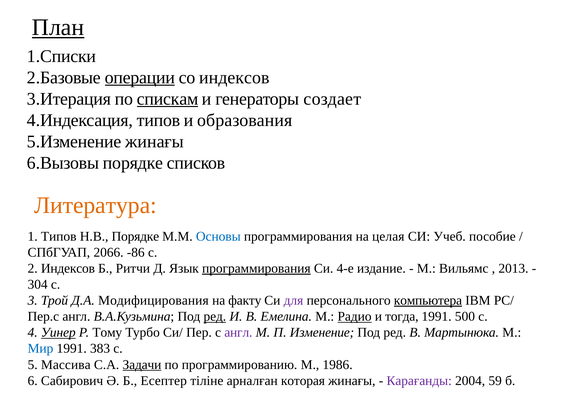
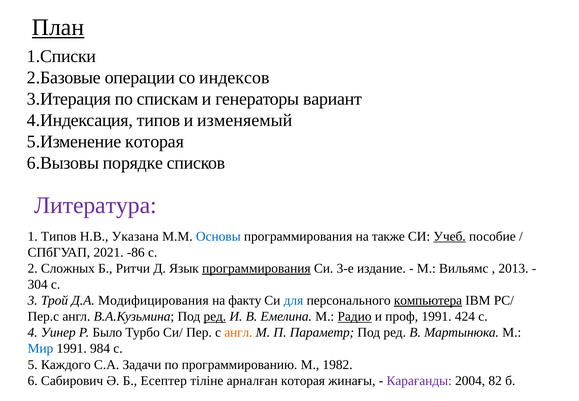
операции underline: present -> none (140, 78)
спискам underline: present -> none (168, 99)
создает: создает -> вариант (333, 99)
образования: образования -> изменяемый (245, 120)
жинағы: жинағы -> которая (155, 142)
Литература colour: orange -> purple (95, 205)
Н.В Порядке: Порядке -> Указана (135, 236)
целая: целая -> также (388, 236)
Учеб underline: none -> present (450, 236)
2066: 2066 -> 2021 (109, 252)
2 Индексов: Индексов -> Сложных (68, 268)
4-е: 4-е -> 3-е (345, 268)
для colour: purple -> blue (294, 300)
тогда: тогда -> проф (402, 316)
500: 500 -> 424 (465, 316)
Уинер underline: present -> none (58, 332)
Тому: Тому -> Было (107, 332)
англ colour: purple -> orange (238, 332)
Изменение: Изменение -> Параметр (322, 332)
383: 383 -> 984 (100, 348)
Массива: Массива -> Каждого (66, 364)
Задачи underline: present -> none (142, 364)
1986: 1986 -> 1982 (338, 364)
59: 59 -> 82 (495, 381)
